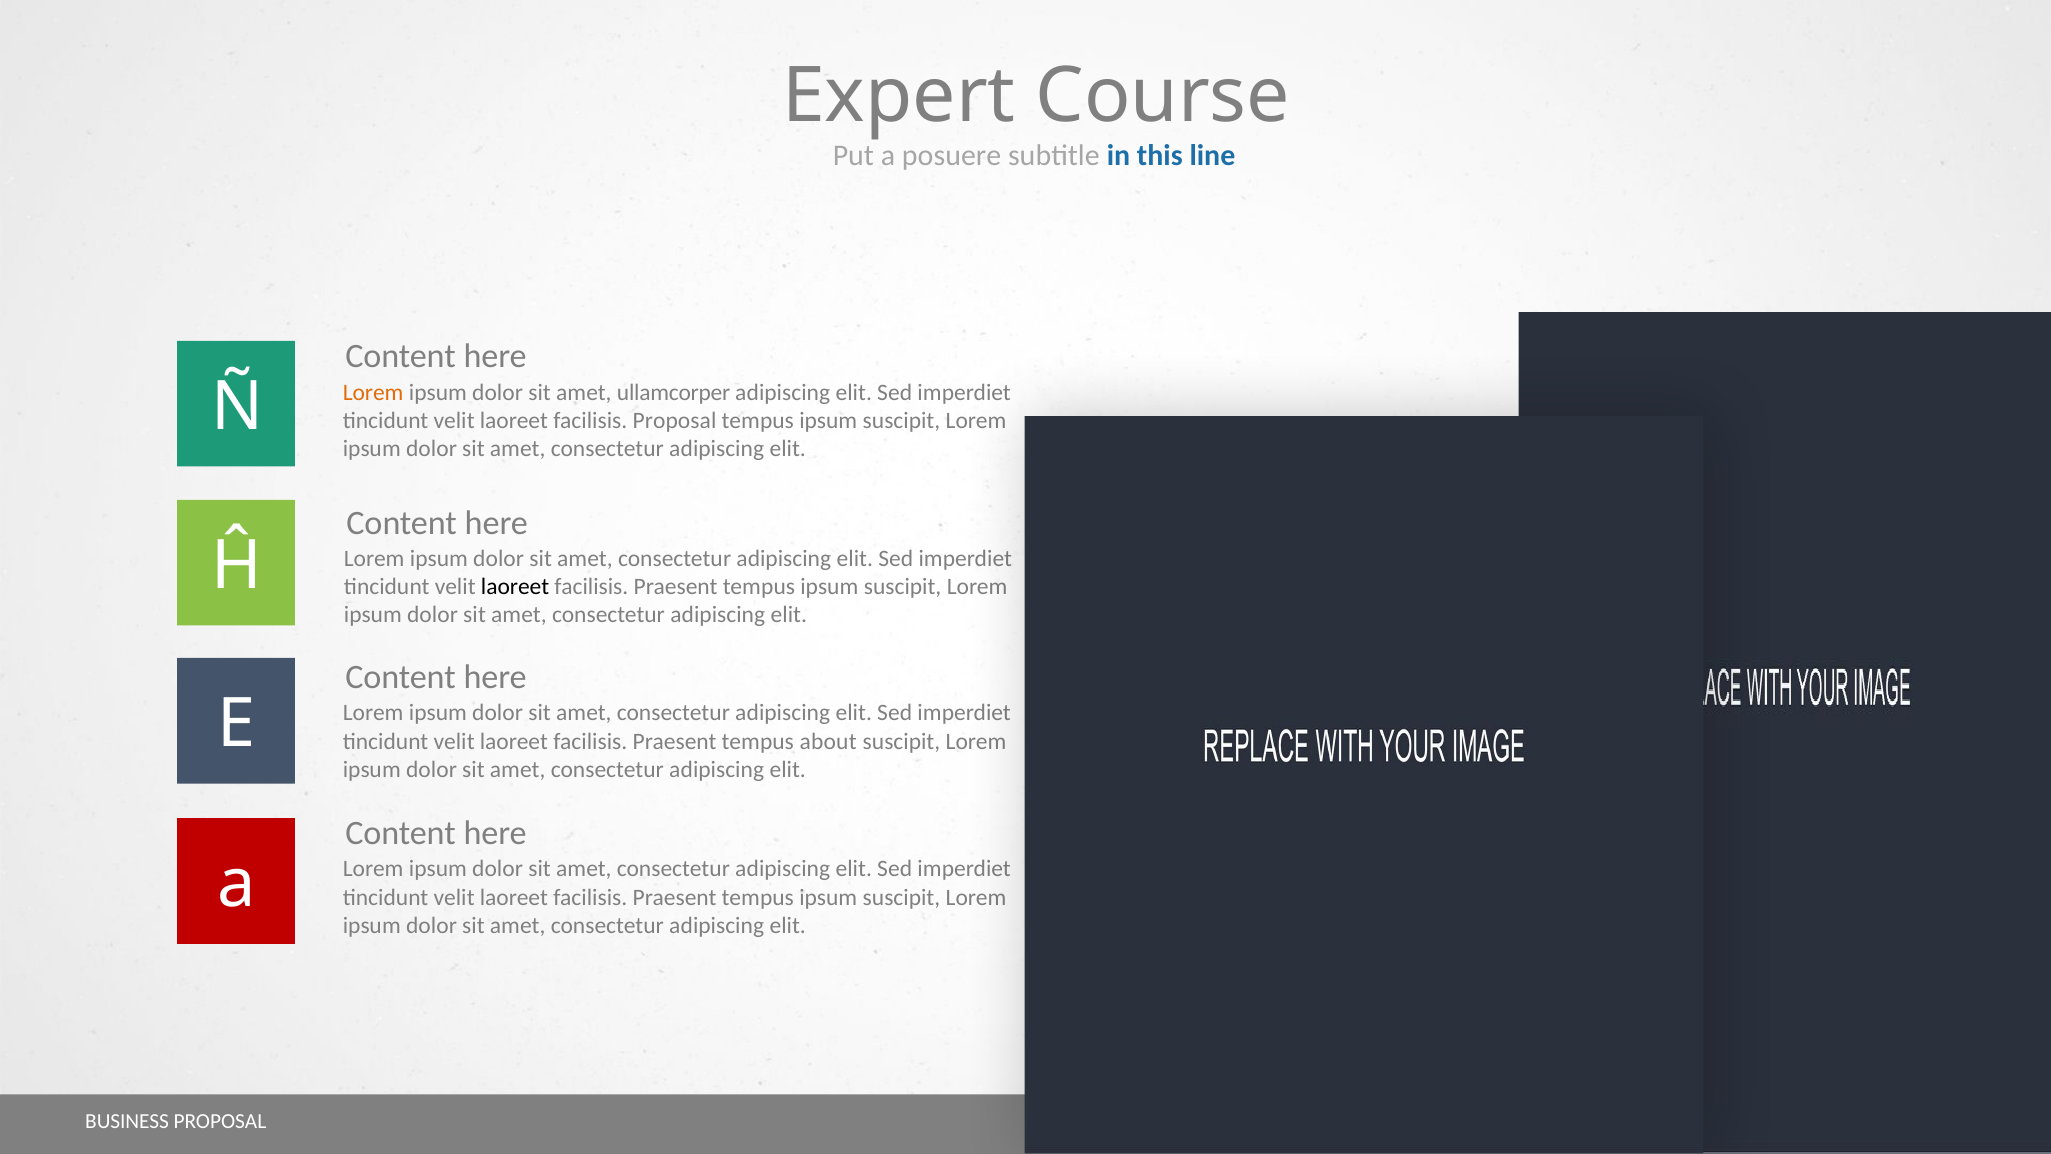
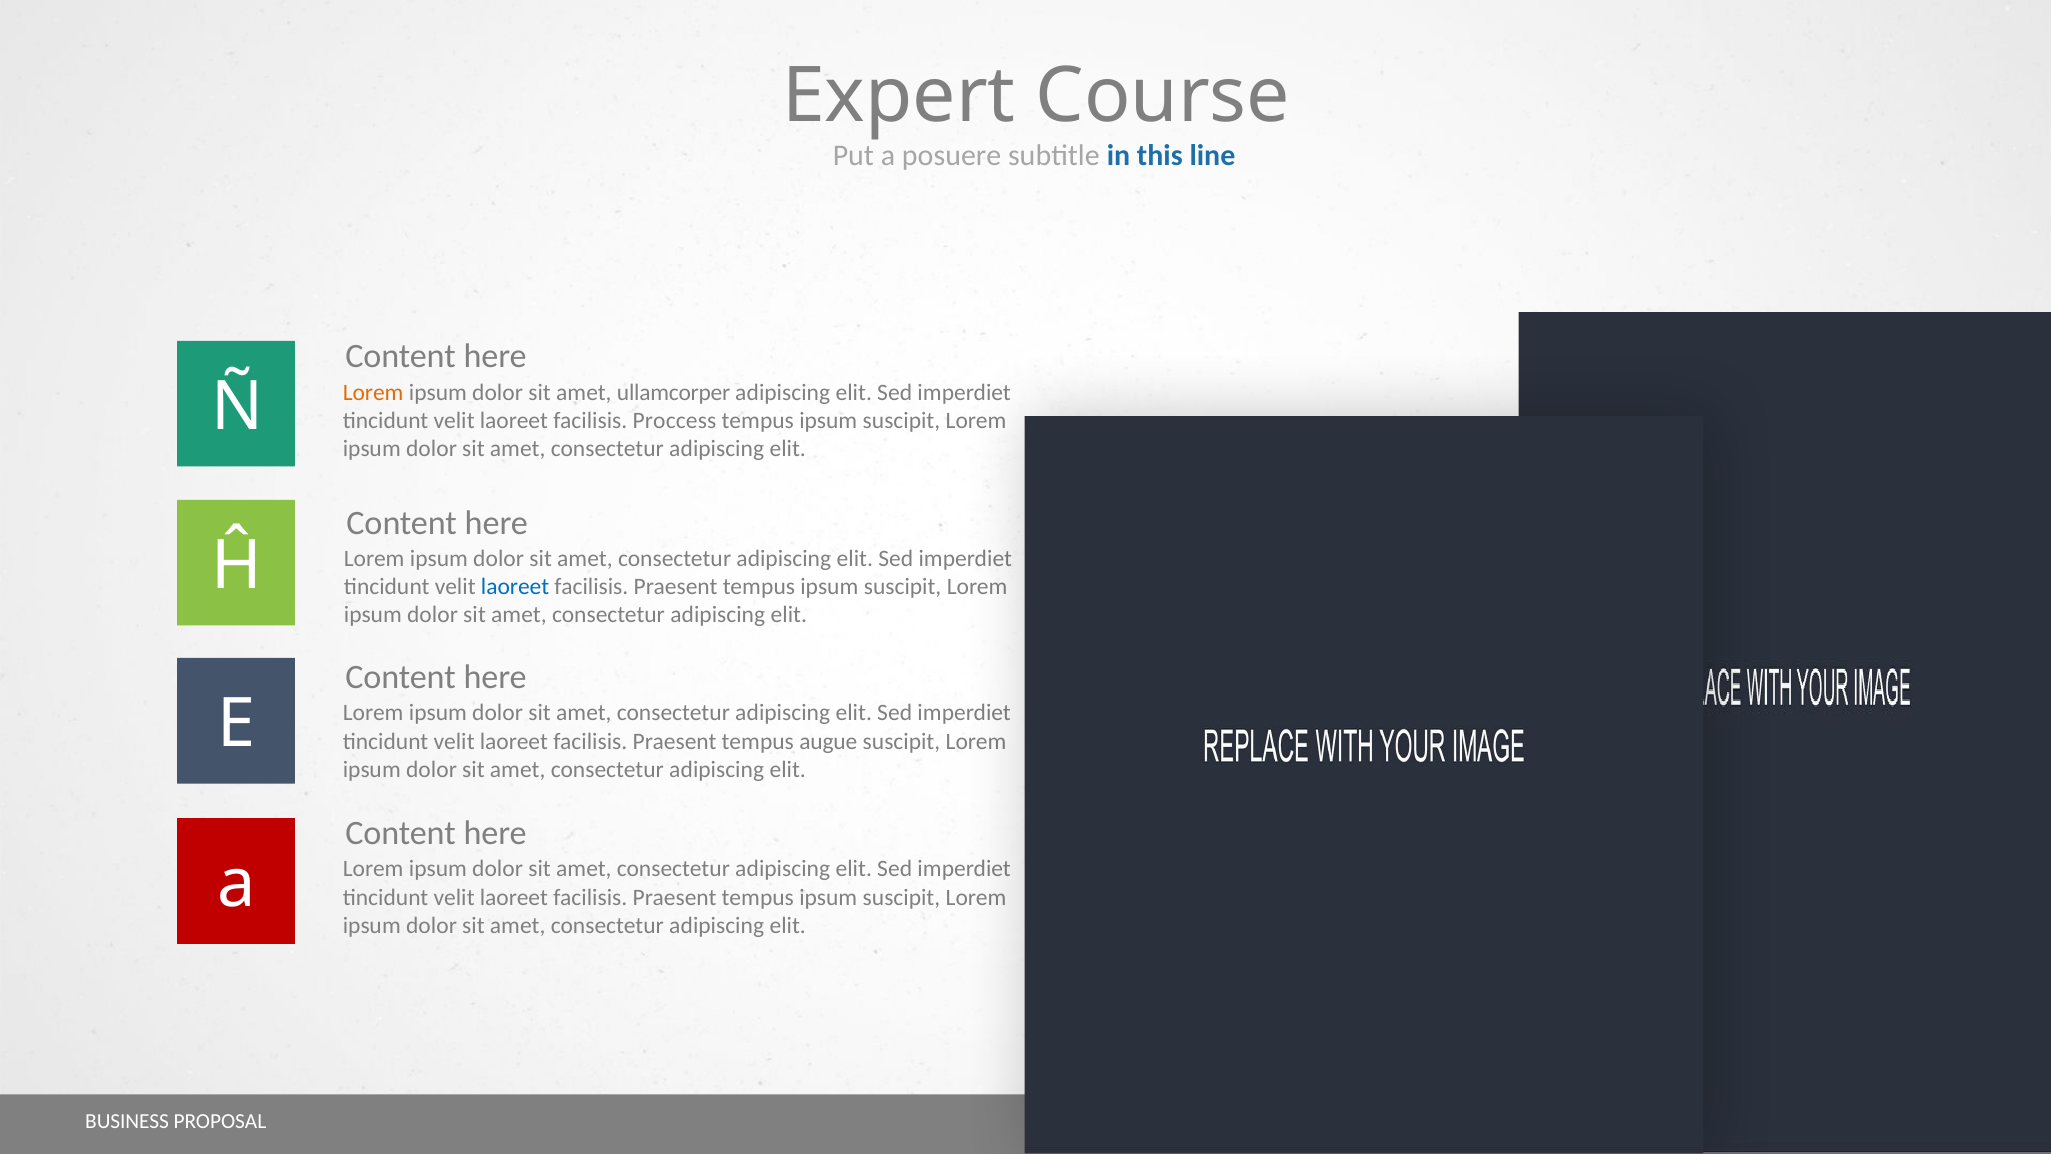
facilisis Proposal: Proposal -> Proccess (674, 421)
laoreet colour: black -> blue (515, 587)
about: about -> augue (828, 741)
